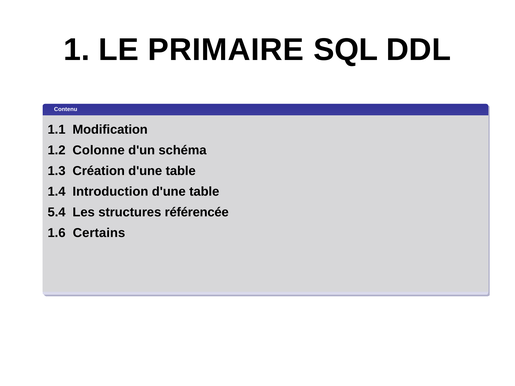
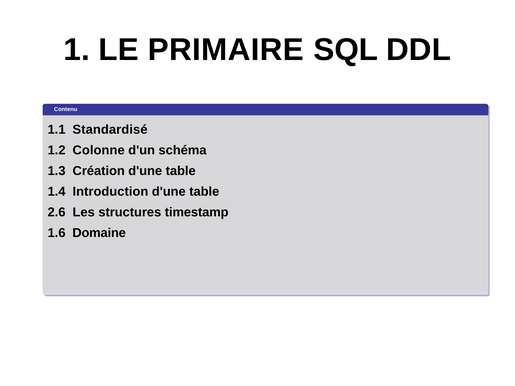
Modification: Modification -> Standardisé (110, 130)
5.4: 5.4 -> 2.6 (57, 212)
référencée: référencée -> timestamp (197, 212)
Certains: Certains -> Domaine (99, 233)
